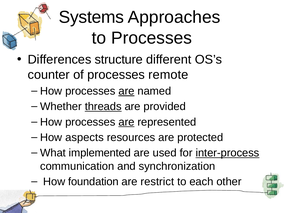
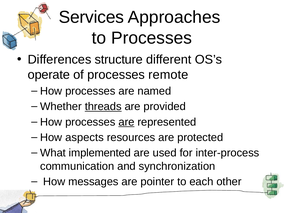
Systems: Systems -> Services (91, 17)
counter: counter -> operate (49, 75)
are underline: present -> none (126, 91)
inter-process underline: present -> none (227, 153)
foundation: foundation -> messages (93, 182)
restrict: restrict -> pointer (157, 182)
